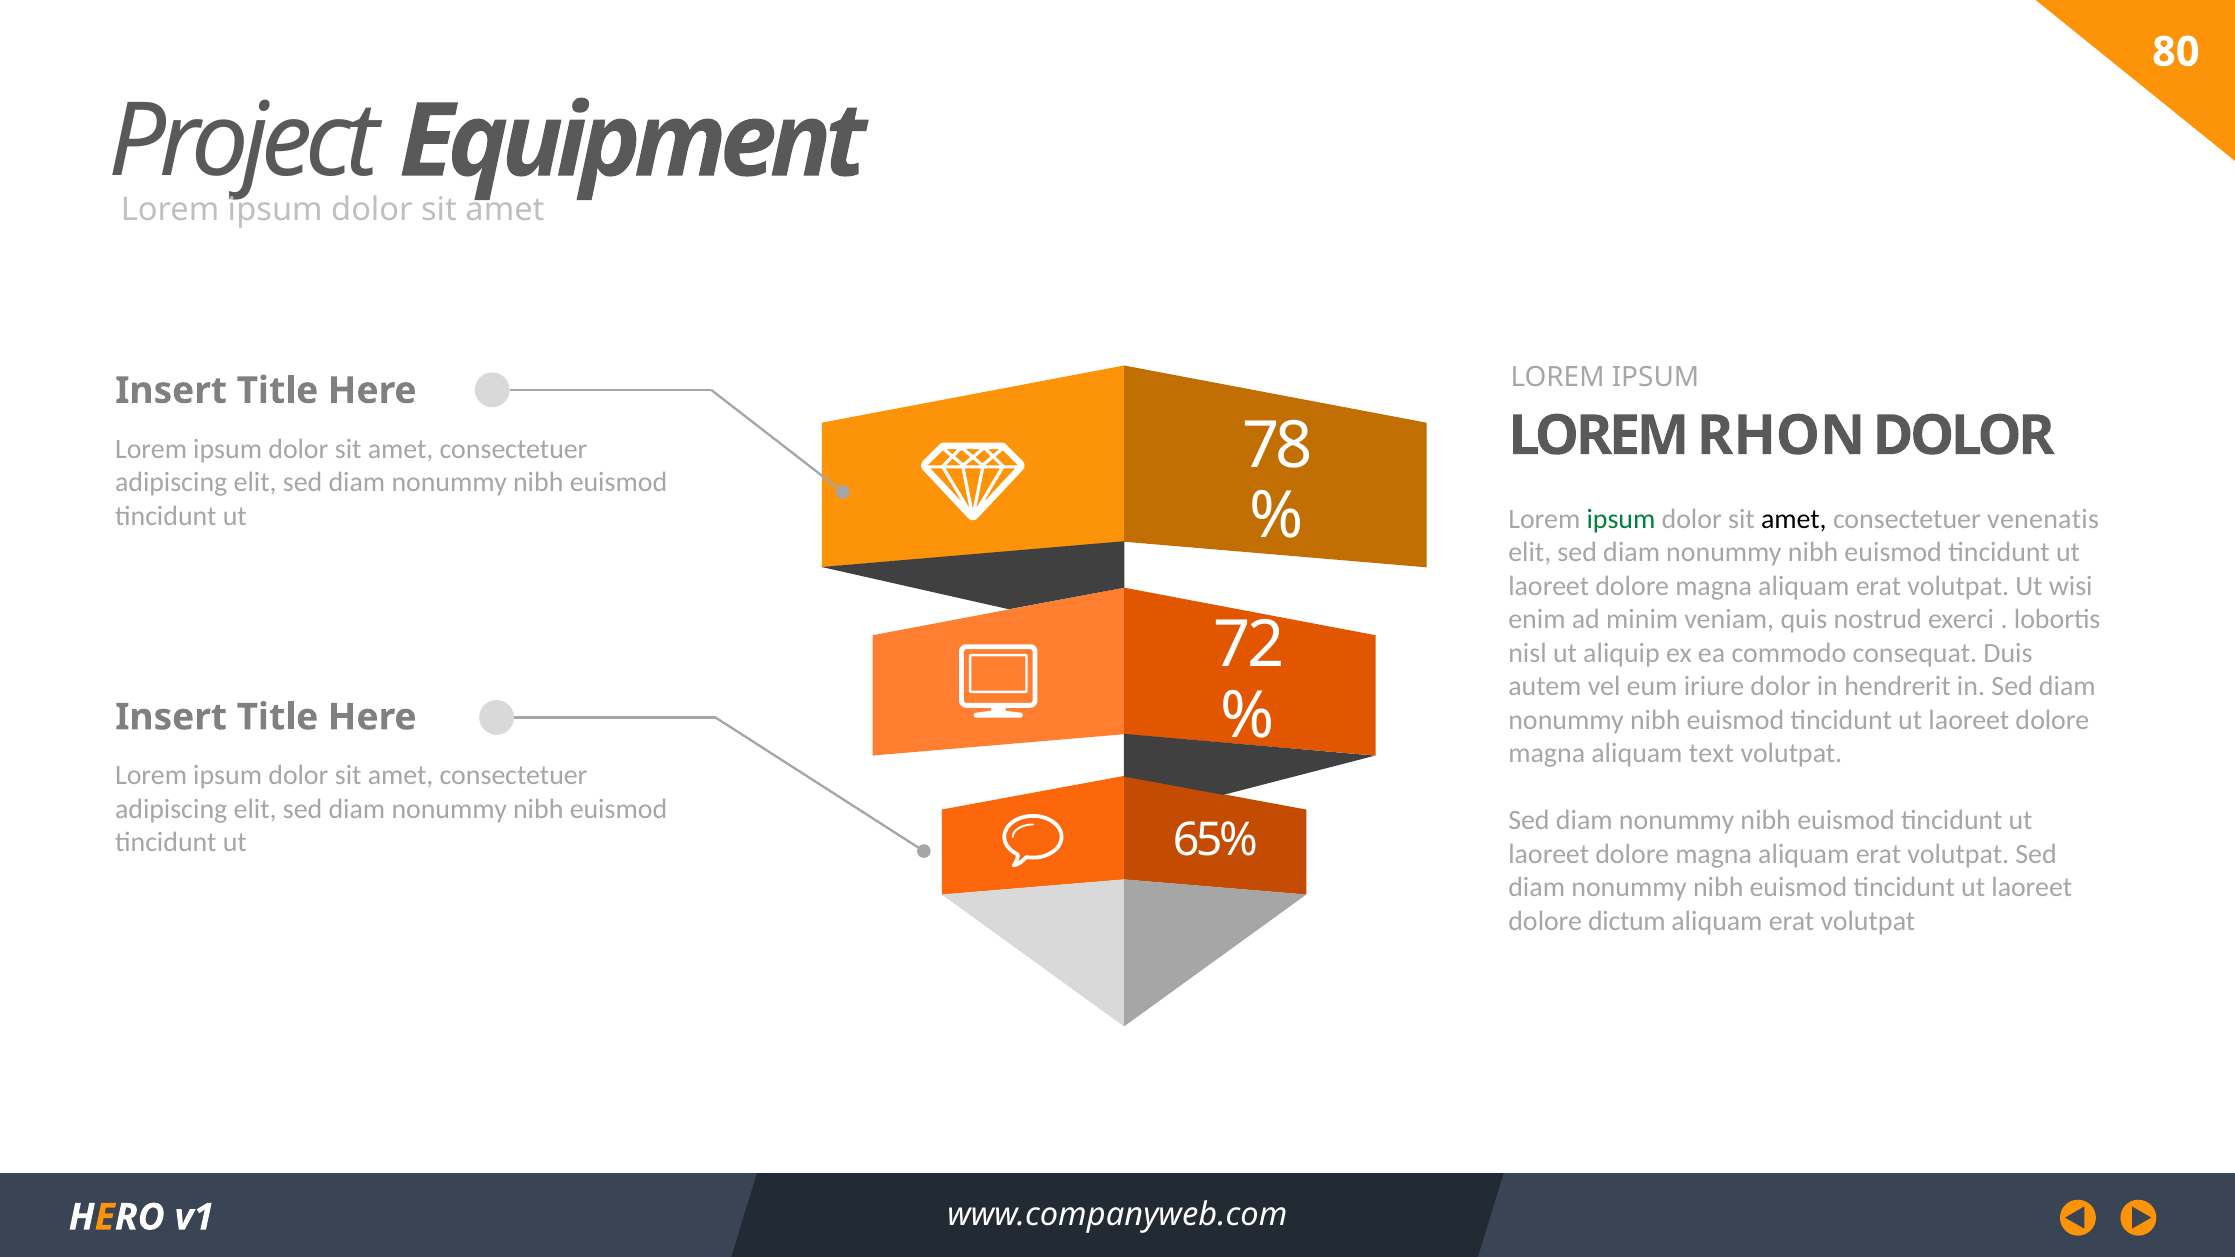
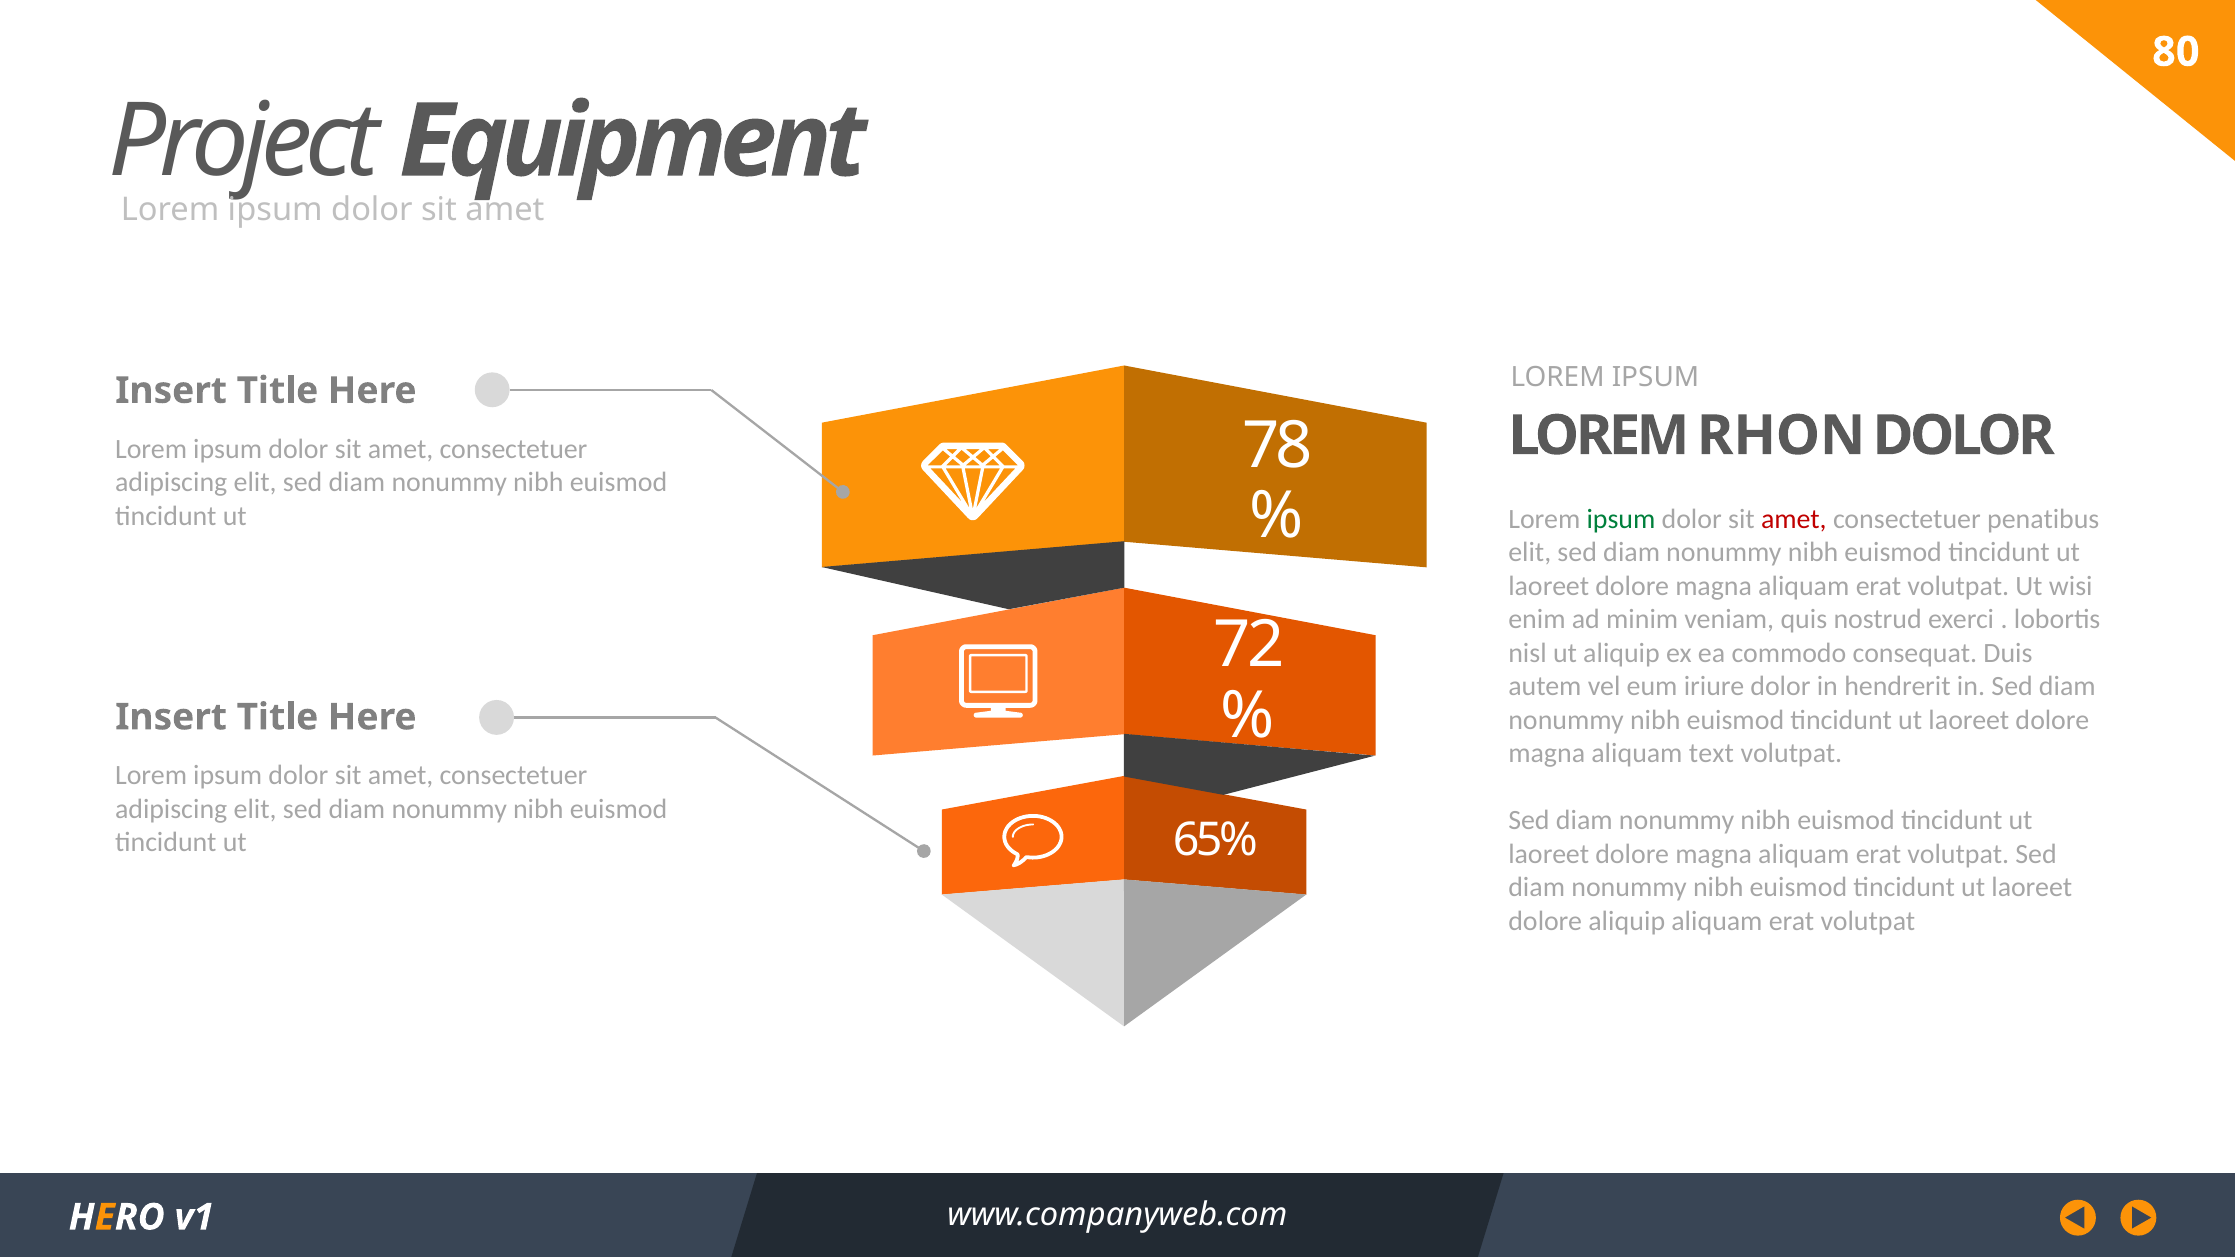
amet colour: black -> red (1794, 519)
venenatis: venenatis -> penatibus (2043, 519)
dolore dictum: dictum -> aliquip (1627, 921)
